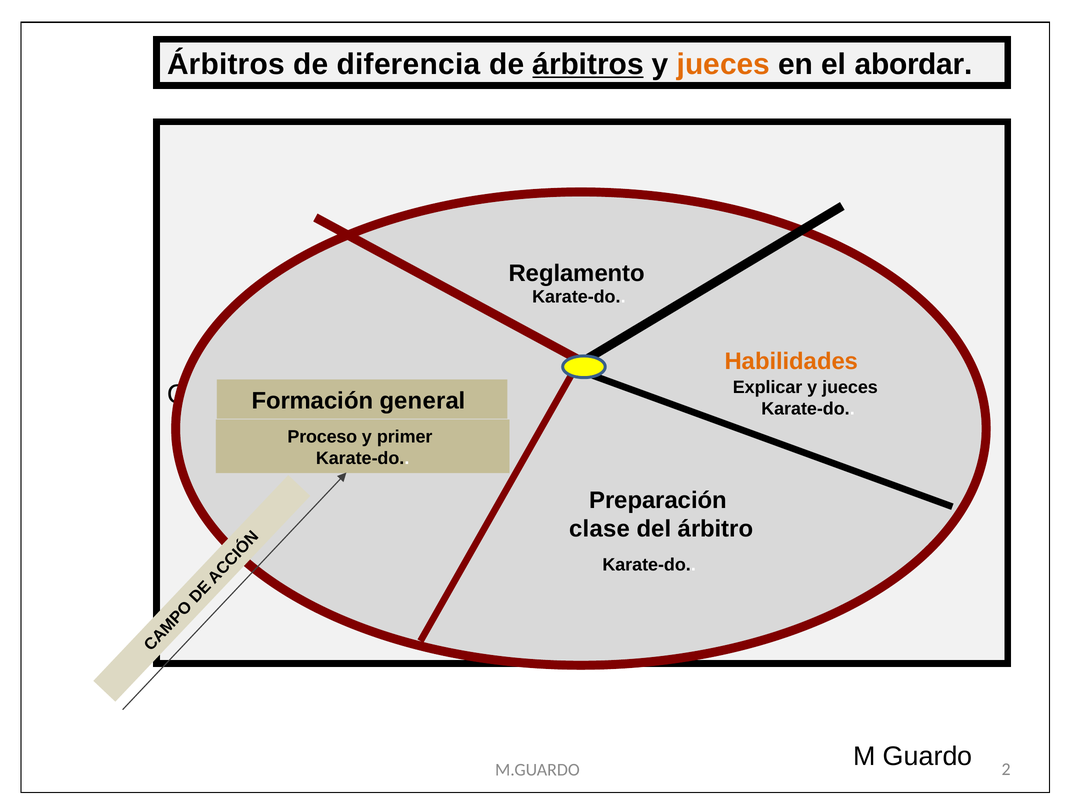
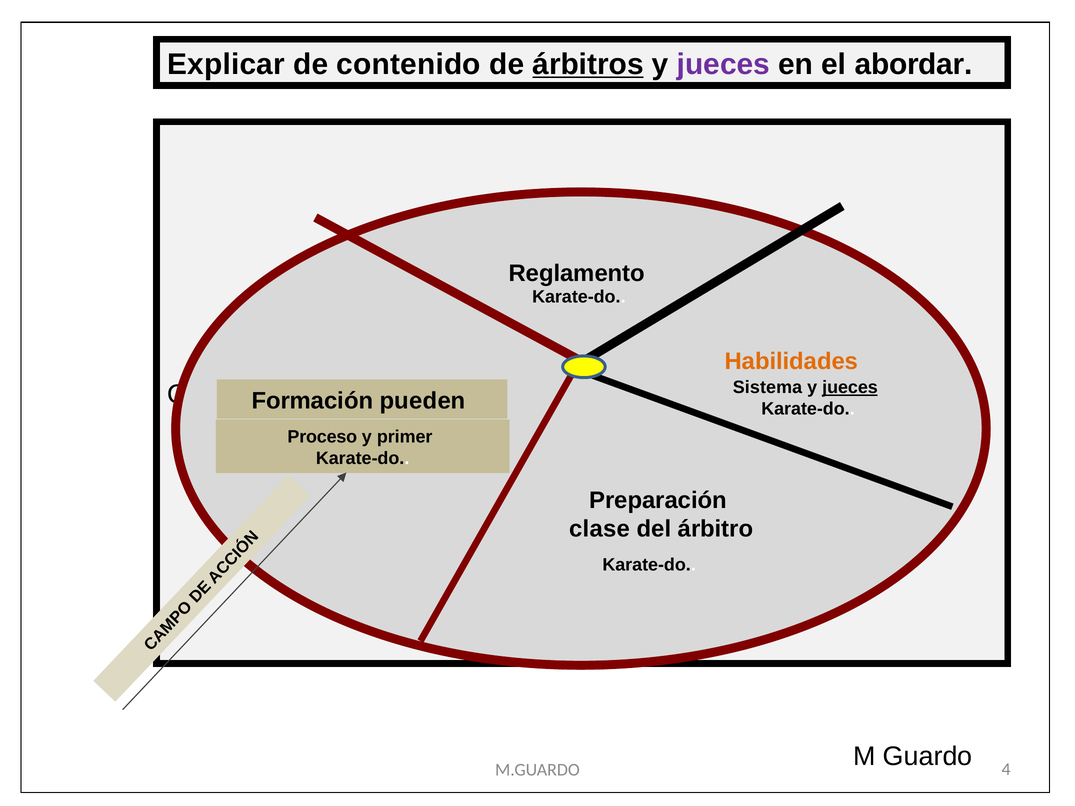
Árbitros: Árbitros -> Explicar (226, 65)
diferencia: diferencia -> contenido (409, 65)
jueces colour: orange -> purple (723, 65)
Explicar: Explicar -> Sistema (768, 388)
jueces underline: none -> present (850, 388)
general: general -> pueden (423, 401)
2: 2 -> 4 (1006, 770)
